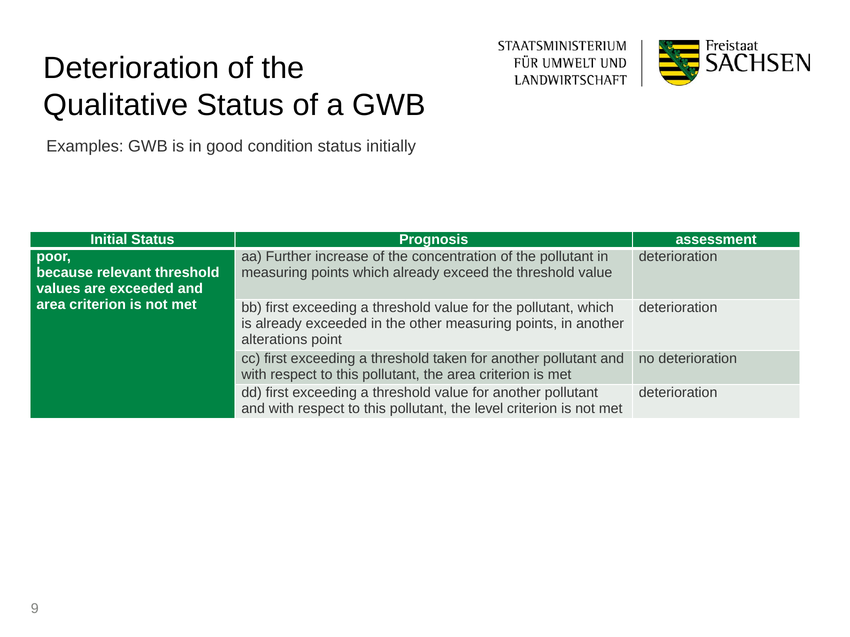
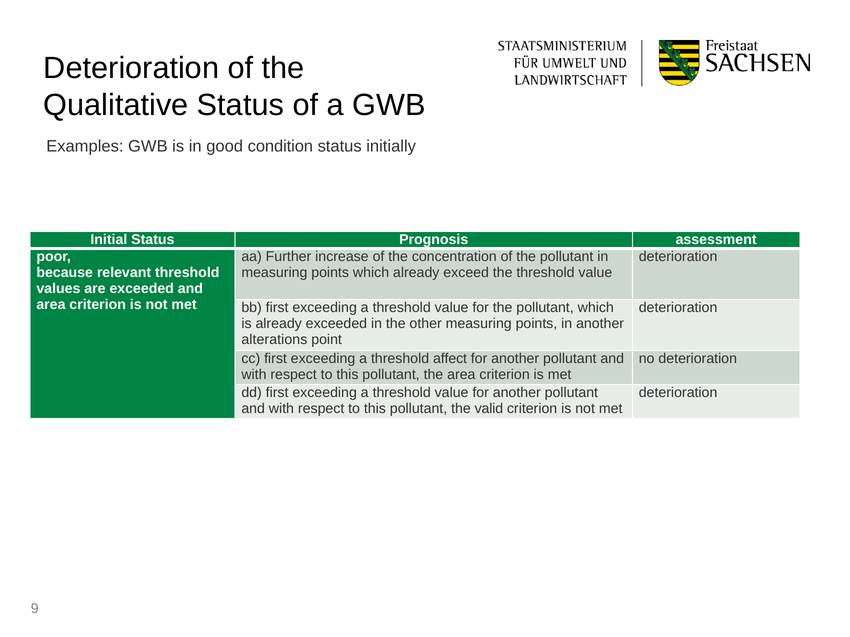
taken: taken -> affect (450, 359)
level: level -> valid (489, 409)
